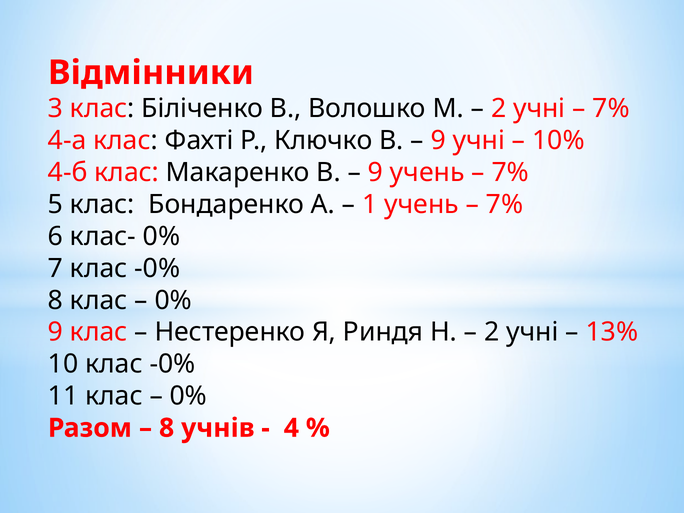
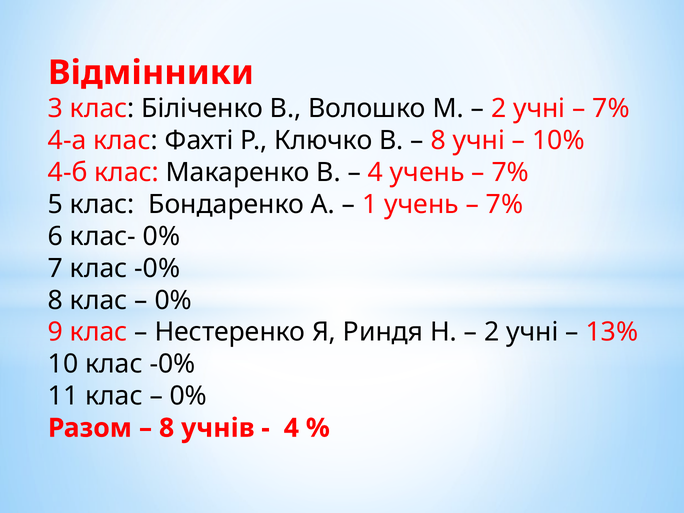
9: 9 -> 8 (438, 141)
9: 9 -> 4 (376, 173)
